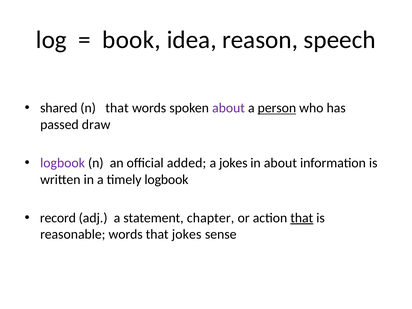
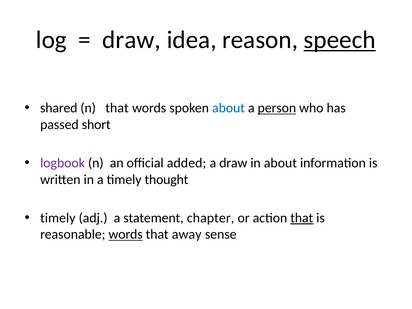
book: book -> draw (132, 40)
speech underline: none -> present (340, 40)
about colour: purple -> blue (229, 108)
draw: draw -> short (96, 125)
a jokes: jokes -> draw (233, 163)
timely logbook: logbook -> thought (166, 179)
record: record -> timely (58, 218)
words underline: none -> present (126, 234)
that jokes: jokes -> away (187, 234)
